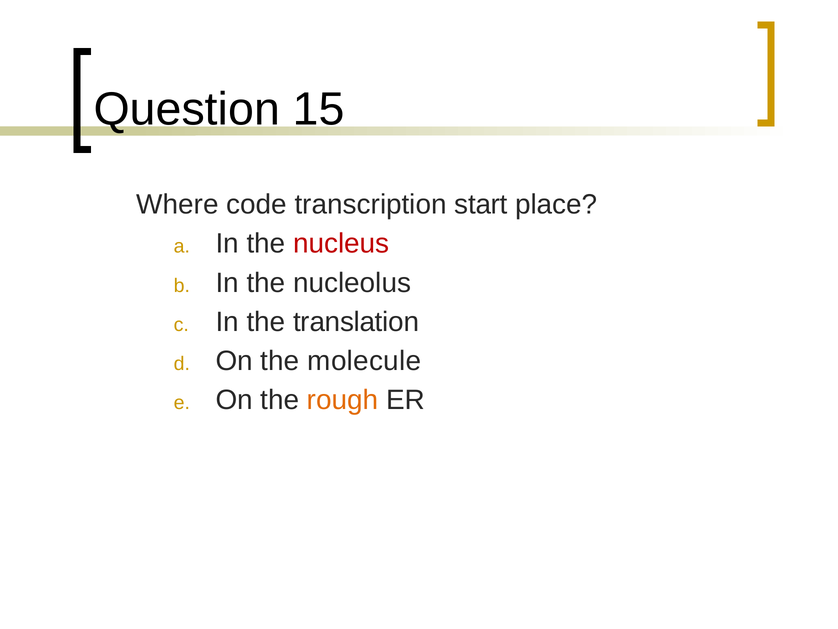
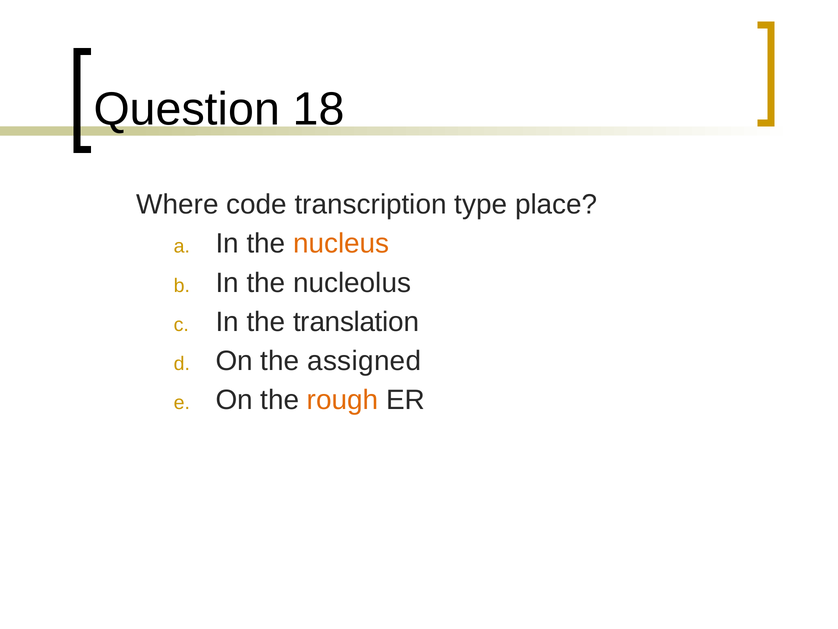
15: 15 -> 18 (319, 109)
start: start -> type (481, 204)
nucleus colour: red -> orange (341, 244)
molecule: molecule -> assigned (364, 361)
